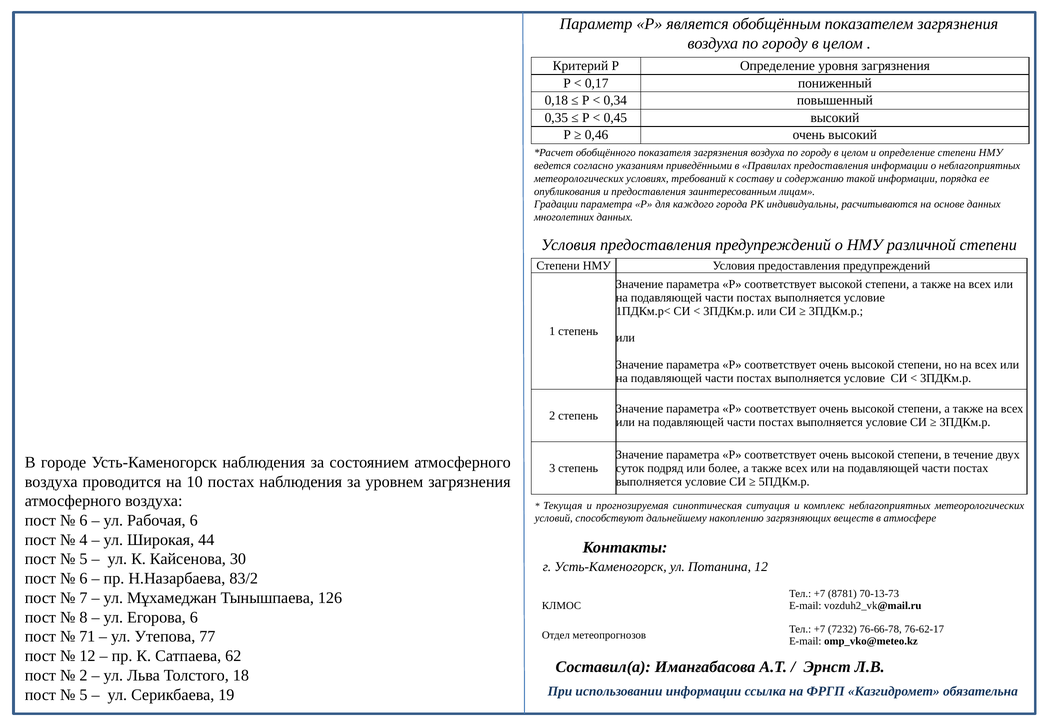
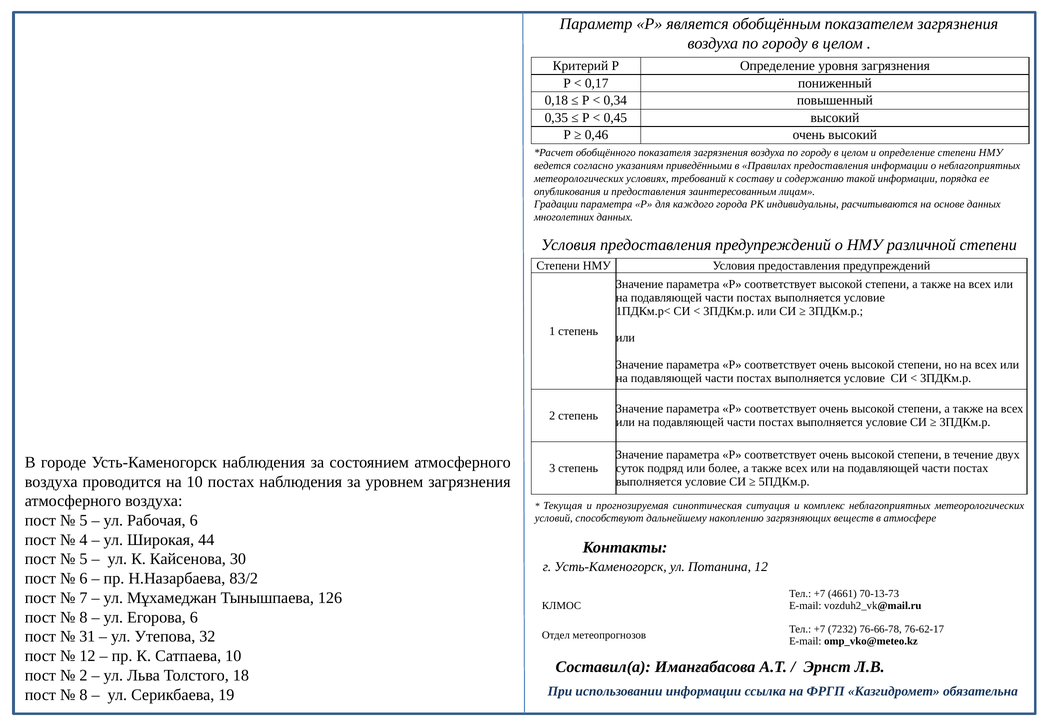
6: 6 -> 5 (83, 521)
8781: 8781 -> 4661 (842, 594)
71: 71 -> 31 (87, 637)
77: 77 -> 32 (207, 637)
Сатпаева 62: 62 -> 10 (233, 656)
5: 5 -> 8 (83, 695)
